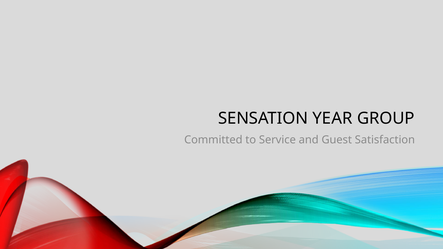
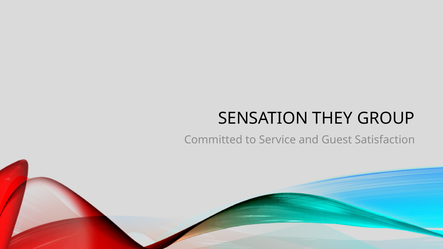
YEAR: YEAR -> THEY (333, 118)
